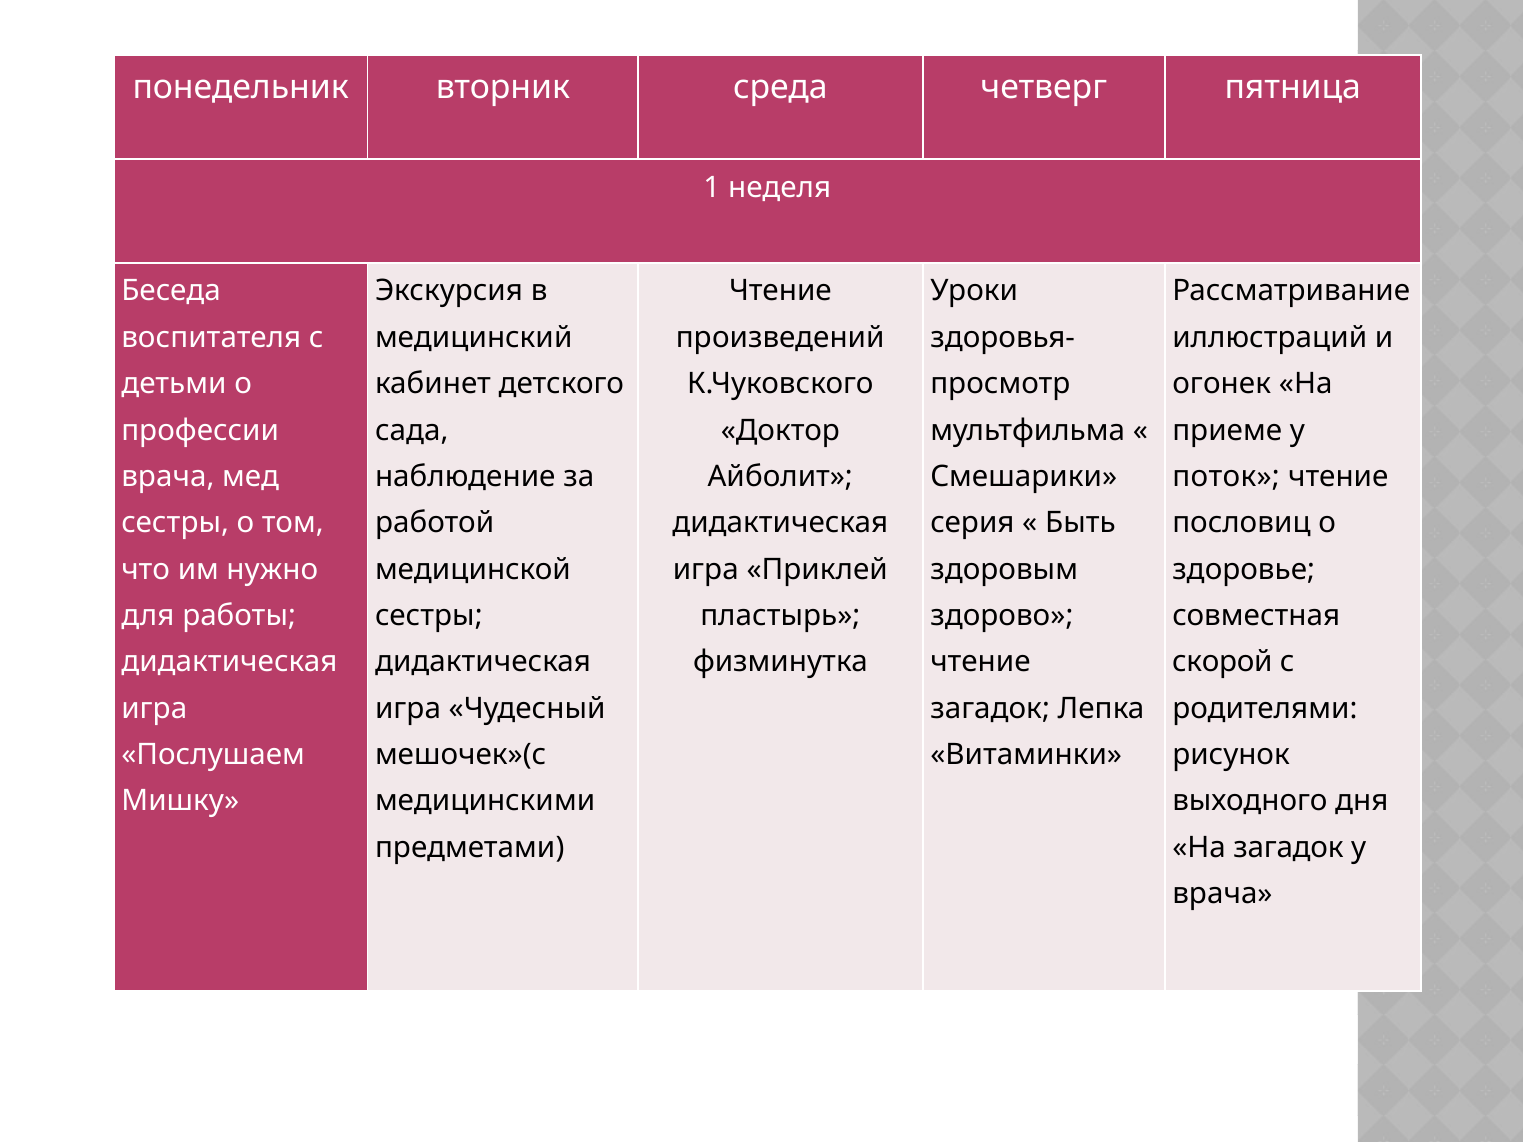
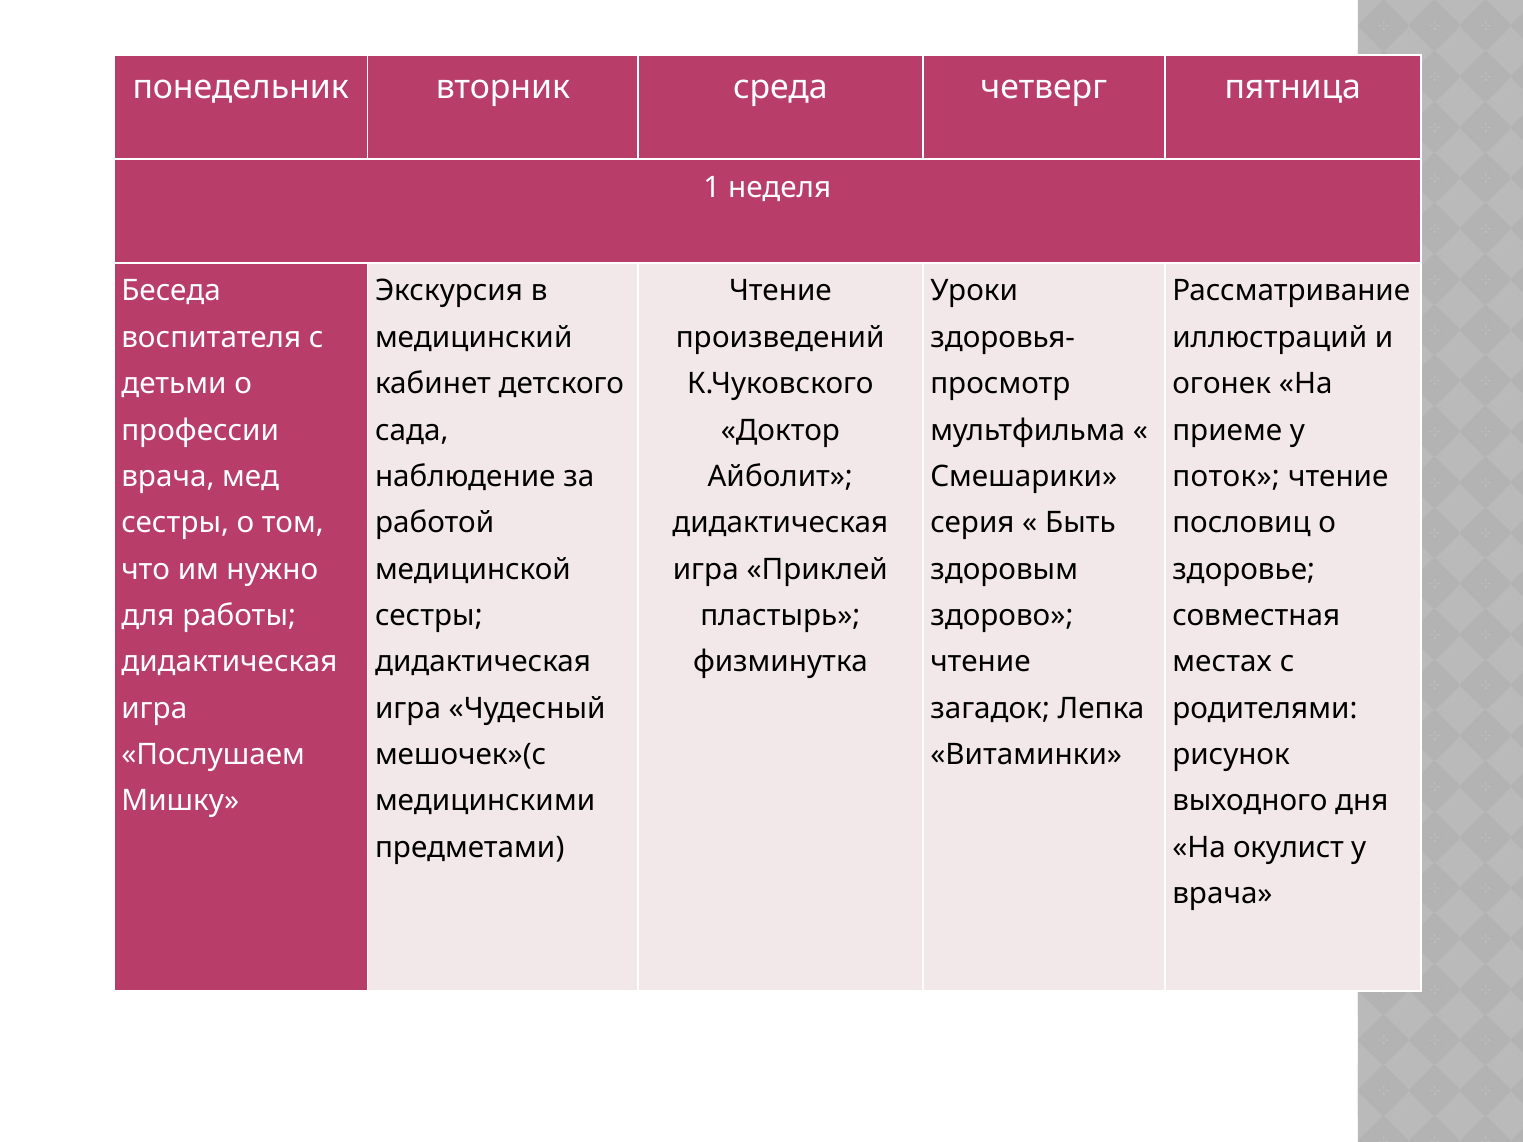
скорой: скорой -> местах (1222, 662)
На загадок: загадок -> окулист (1288, 847)
